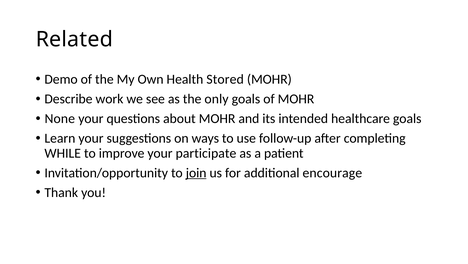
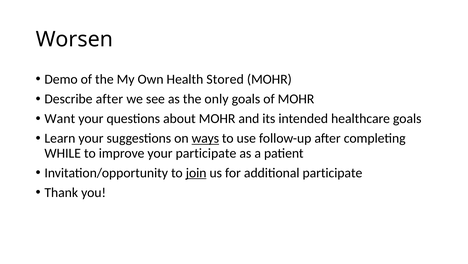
Related: Related -> Worsen (74, 39)
Describe work: work -> after (109, 99)
None: None -> Want (60, 118)
ways underline: none -> present (205, 138)
additional encourage: encourage -> participate (332, 172)
